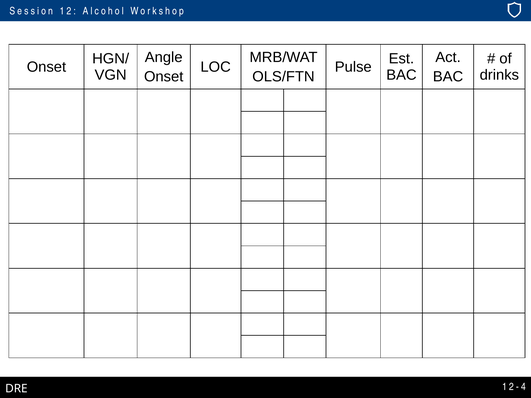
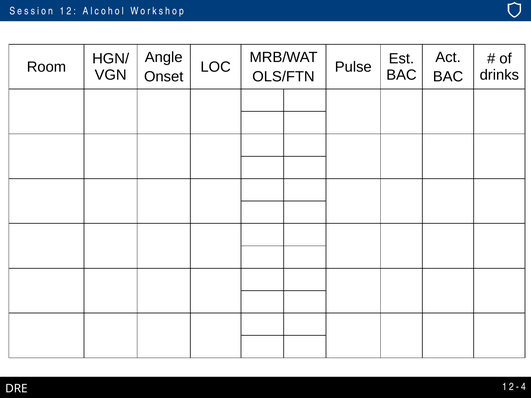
Onset: Onset -> Room (46, 67)
